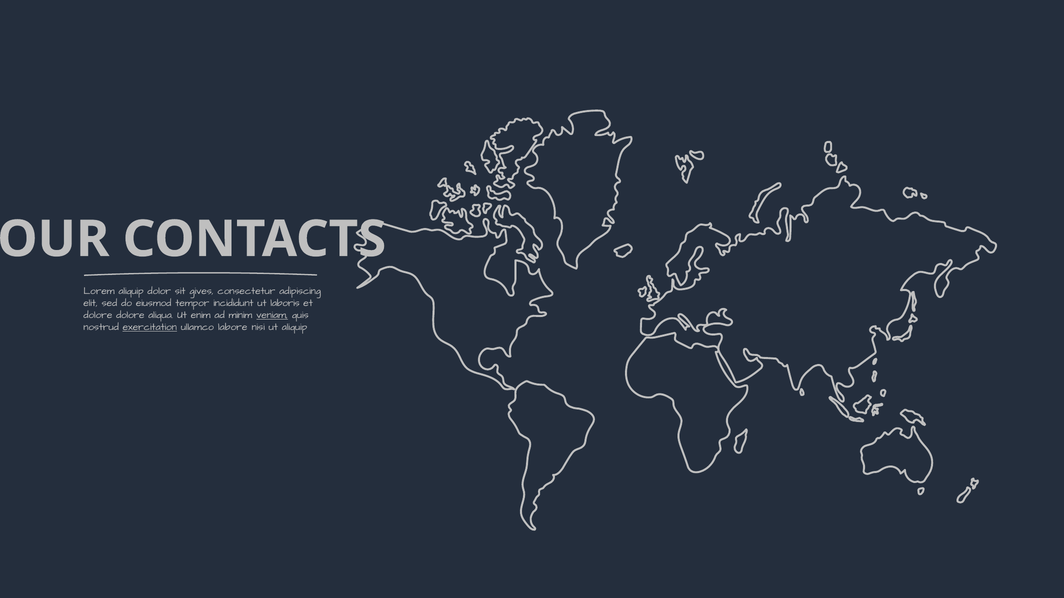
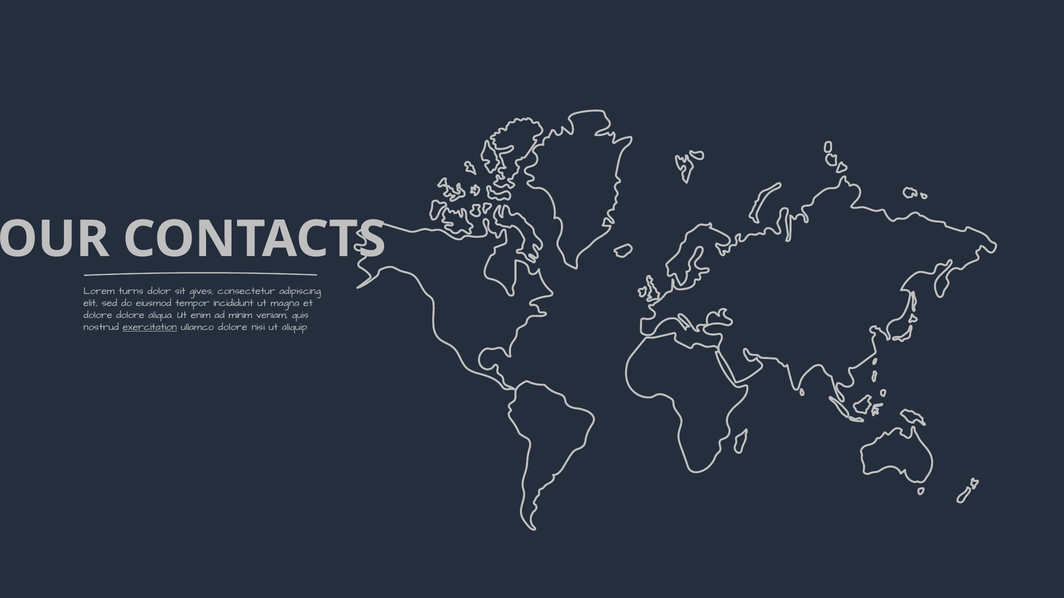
Lorem aliquip: aliquip -> turns (131, 291)
laboris: laboris -> magna (285, 303)
veniam underline: present -> none (272, 315)
ullamco labore: labore -> dolore (233, 327)
